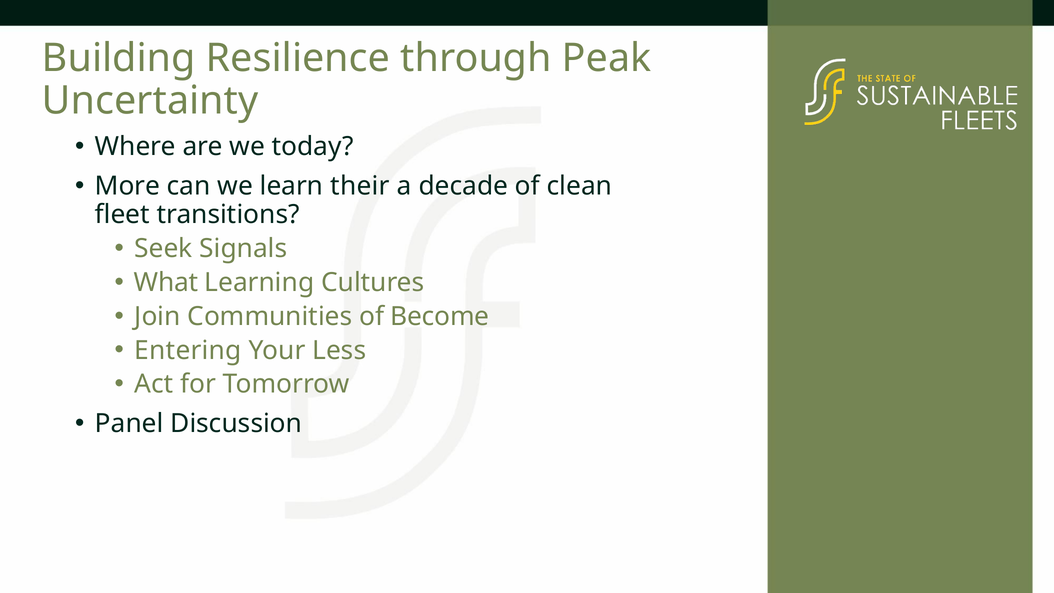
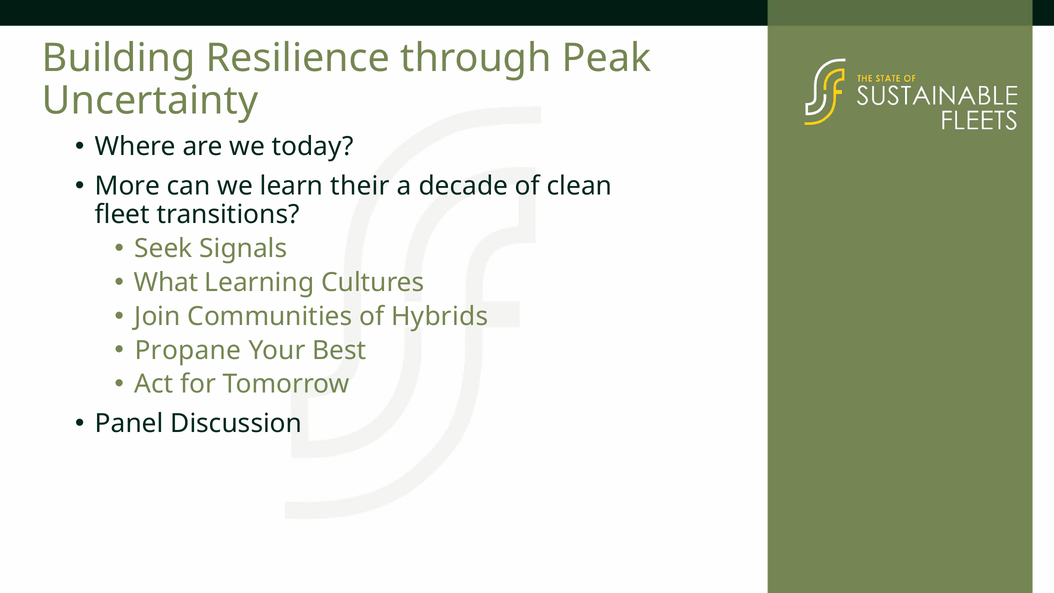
Become: Become -> Hybrids (440, 316)
Entering: Entering -> Propane (188, 350)
Less: Less -> Best (339, 350)
